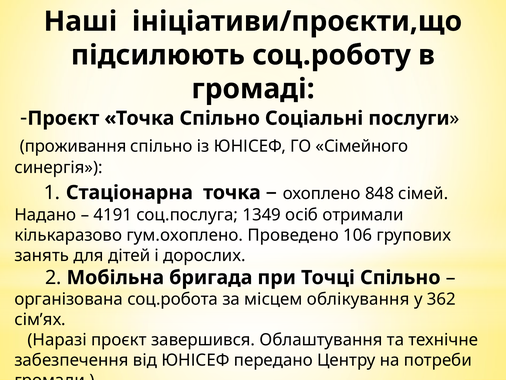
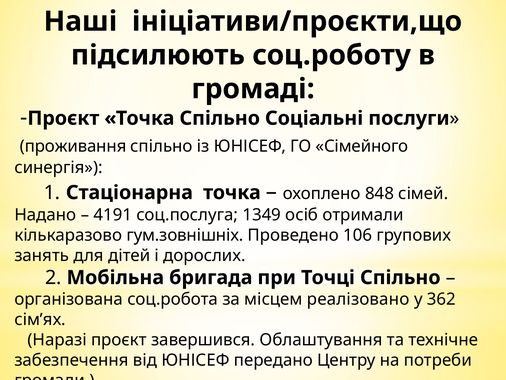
гум.охоплено: гум.охоплено -> гум.зовнішніх (185, 235)
облікування: облікування -> реалізовано (358, 299)
